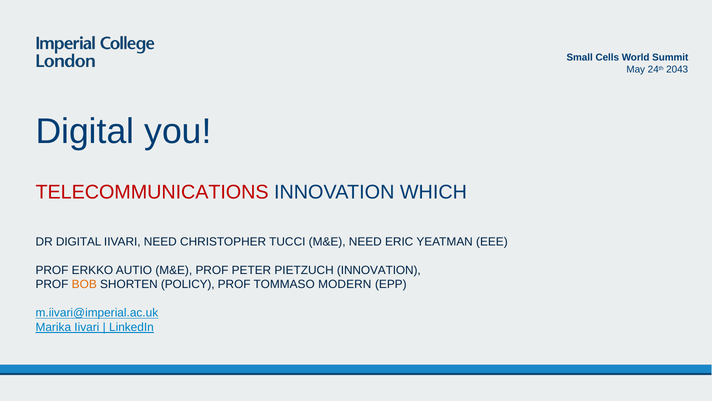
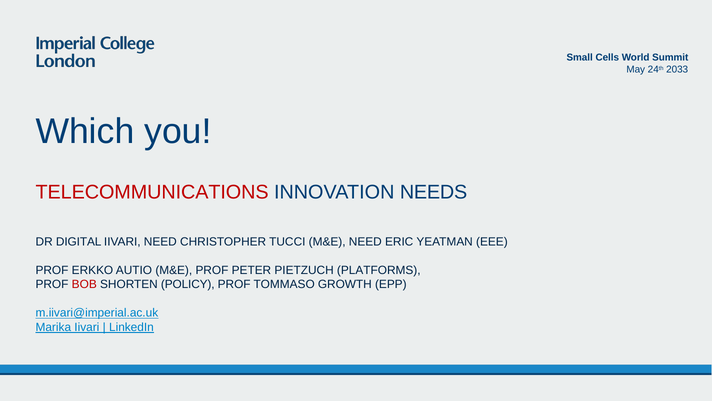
2043: 2043 -> 2033 (677, 70)
Digital: Digital -> Which (85, 131)
WHICH: WHICH -> NEEDS (434, 192)
PIETZUCH INNOVATION: INNOVATION -> PLATFORMS (379, 270)
BOB colour: orange -> red (84, 284)
MODERN: MODERN -> GROWTH (345, 284)
